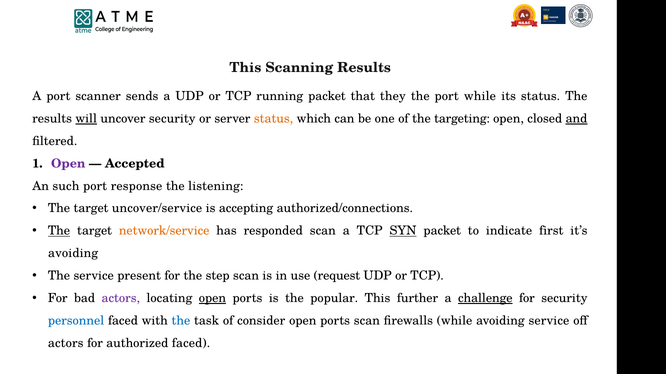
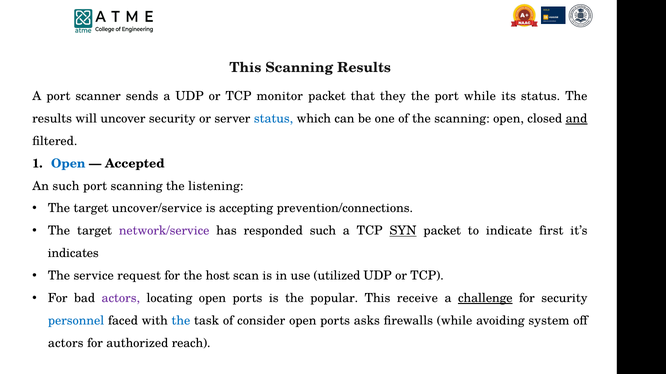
running: running -> monitor (280, 96)
will underline: present -> none (86, 119)
status colour: orange -> blue (274, 119)
the targeting: targeting -> scanning (462, 119)
Open colour: purple -> blue (68, 164)
port response: response -> scanning (137, 186)
authorized/connections: authorized/connections -> prevention/connections (345, 209)
The underline: present -> none (59, 231)
network/service colour: orange -> purple (164, 231)
responded scan: scan -> such (323, 231)
avoiding: avoiding -> indicates (73, 254)
present: present -> request (139, 276)
step: step -> host (218, 276)
request: request -> utilized (337, 276)
open underline: present -> none (212, 299)
further: further -> receive (417, 299)
ports scan: scan -> asks (367, 321)
avoiding service: service -> system (549, 321)
authorized faced: faced -> reach (191, 344)
